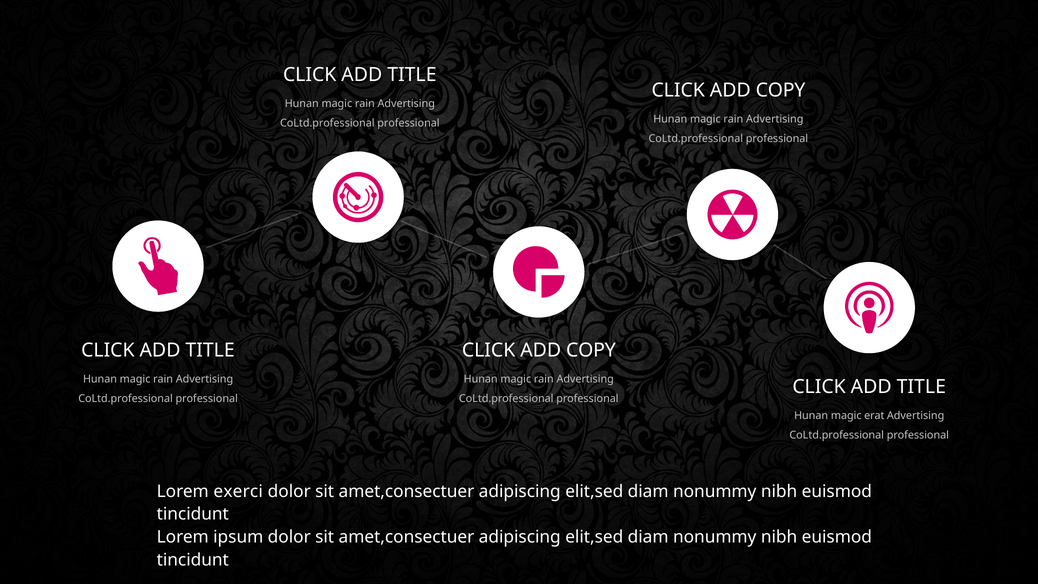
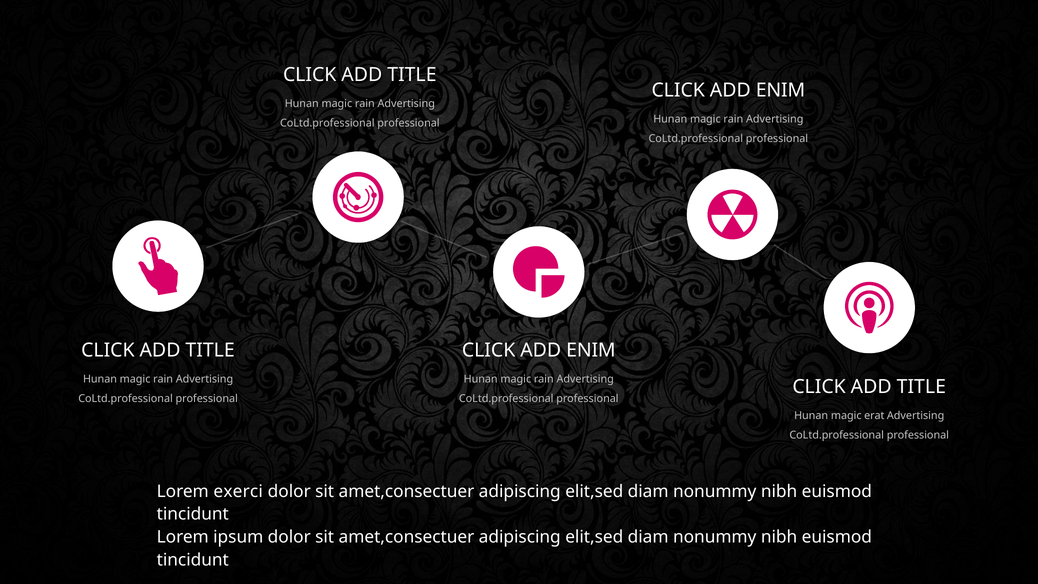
COPY: COPY -> ENIM (780, 90)
COPY: COPY -> ENIM (591, 350)
